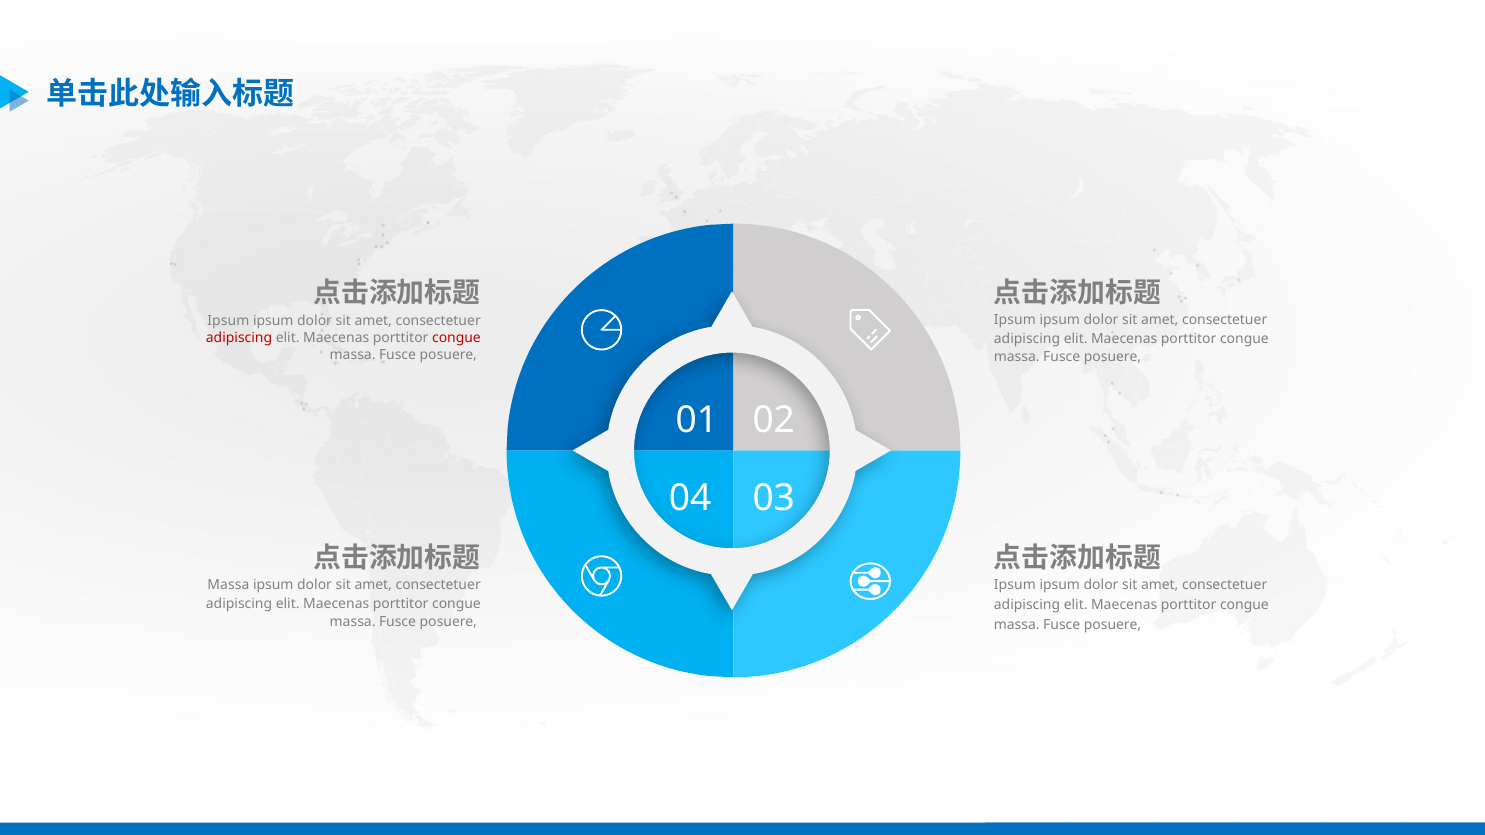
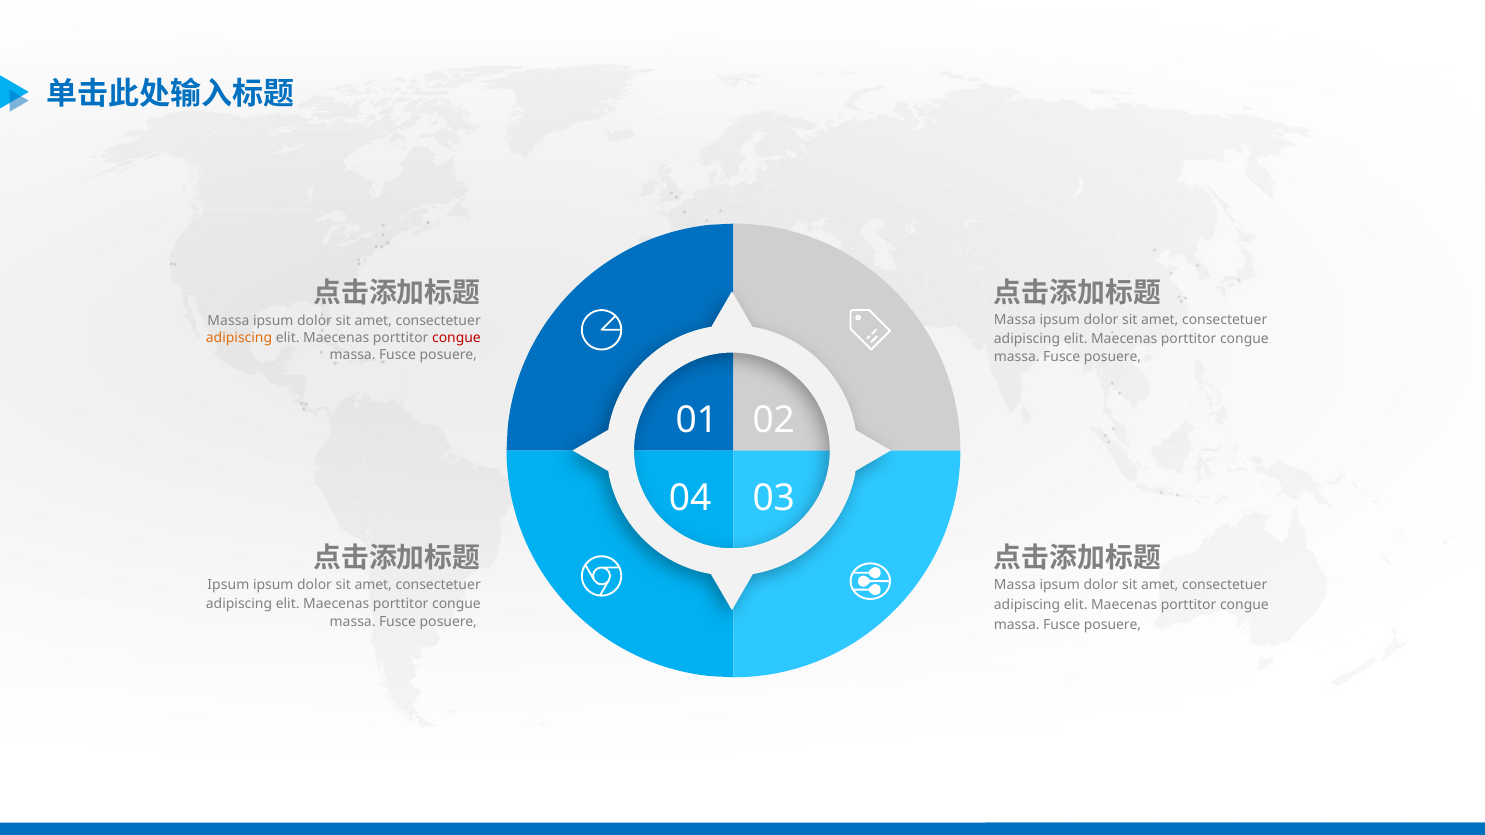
Ipsum: Ipsum -> Massa (1015, 320)
Ipsum: Ipsum -> Massa (228, 321)
adipiscing colour: red -> orange (239, 338)
Ipsum: Ipsum -> Massa (1015, 585)
Massa: Massa -> Ipsum (228, 586)
